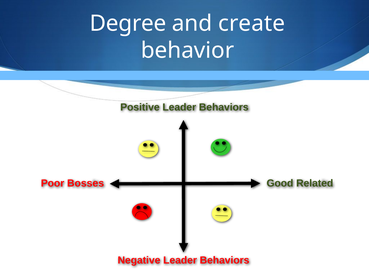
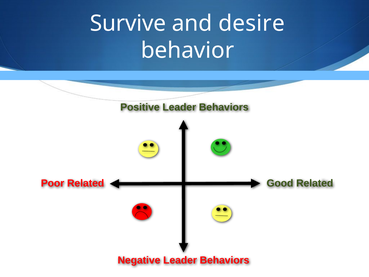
Degree: Degree -> Survive (128, 23)
create: create -> desire (252, 23)
Poor Bosses: Bosses -> Related (86, 183)
